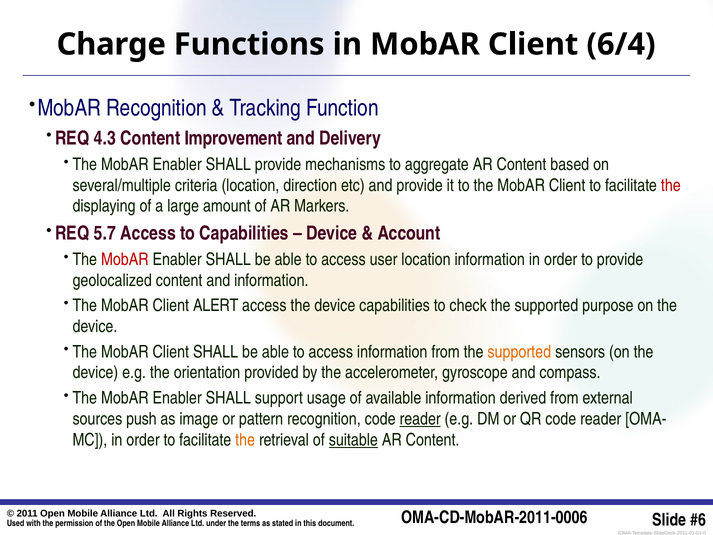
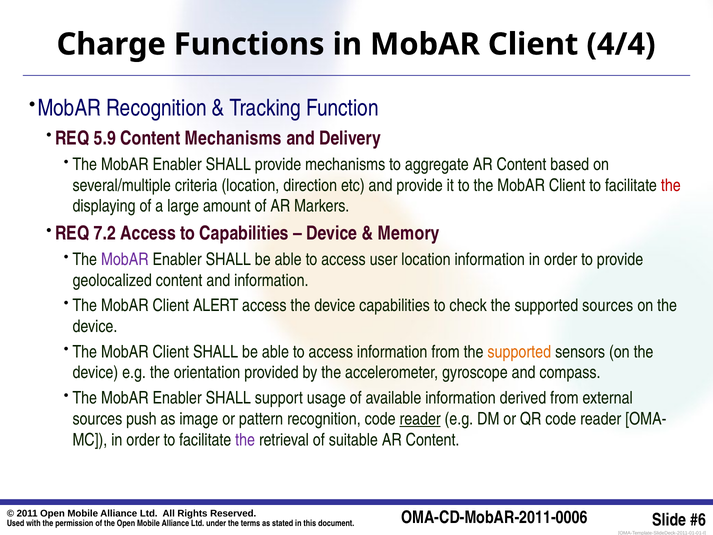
6/4: 6/4 -> 4/4 (621, 44)
4.3: 4.3 -> 5.9 (105, 138)
Content Improvement: Improvement -> Mechanisms (233, 138)
5.7: 5.7 -> 7.2 (105, 233)
Account: Account -> Memory (409, 233)
MobAR colour: red -> purple (125, 259)
supported purpose: purpose -> sources (608, 306)
the colour: orange -> purple (245, 440)
suitable underline: present -> none (353, 440)
